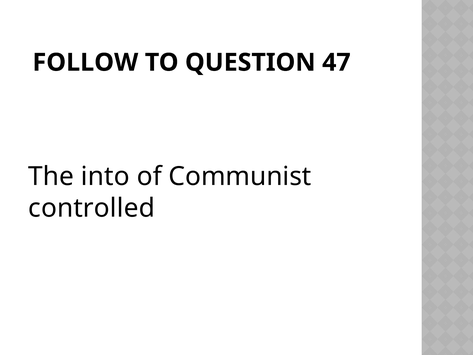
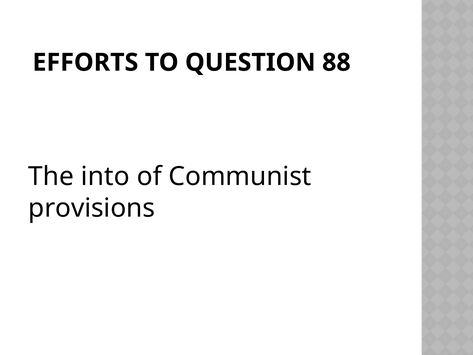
FOLLOW: FOLLOW -> EFFORTS (85, 62)
47: 47 -> 88 (336, 62)
controlled: controlled -> provisions (92, 208)
